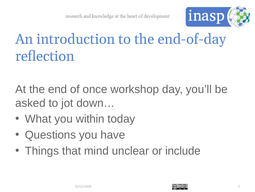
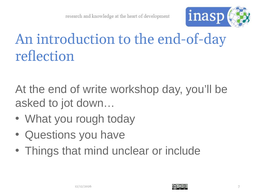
once: once -> write (95, 89)
within: within -> rough (90, 119)
